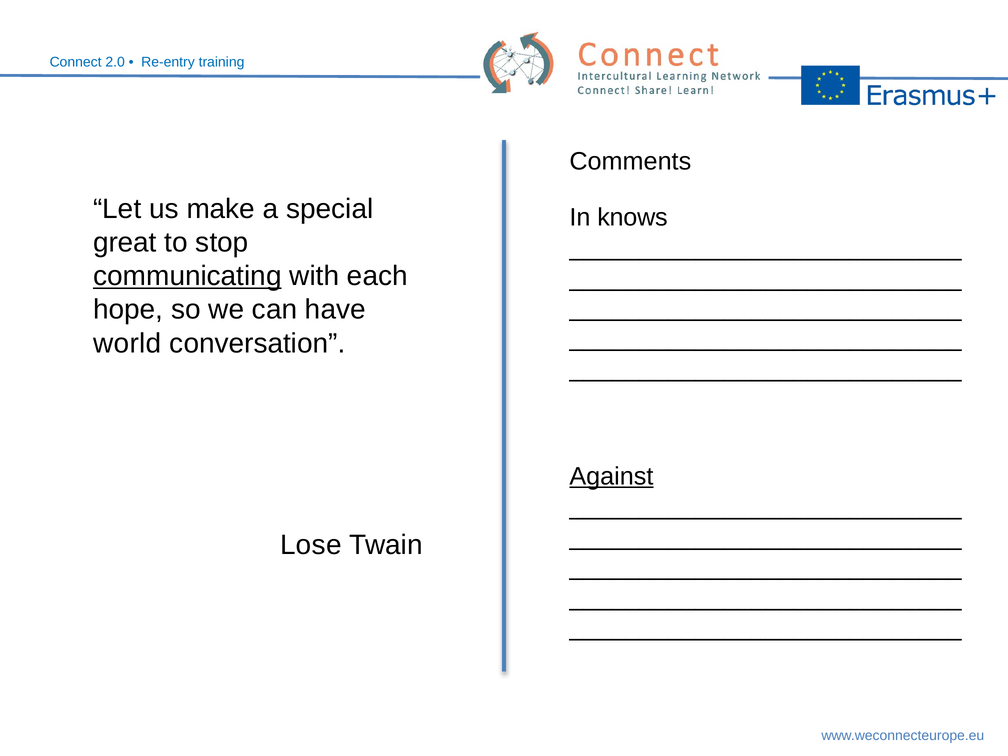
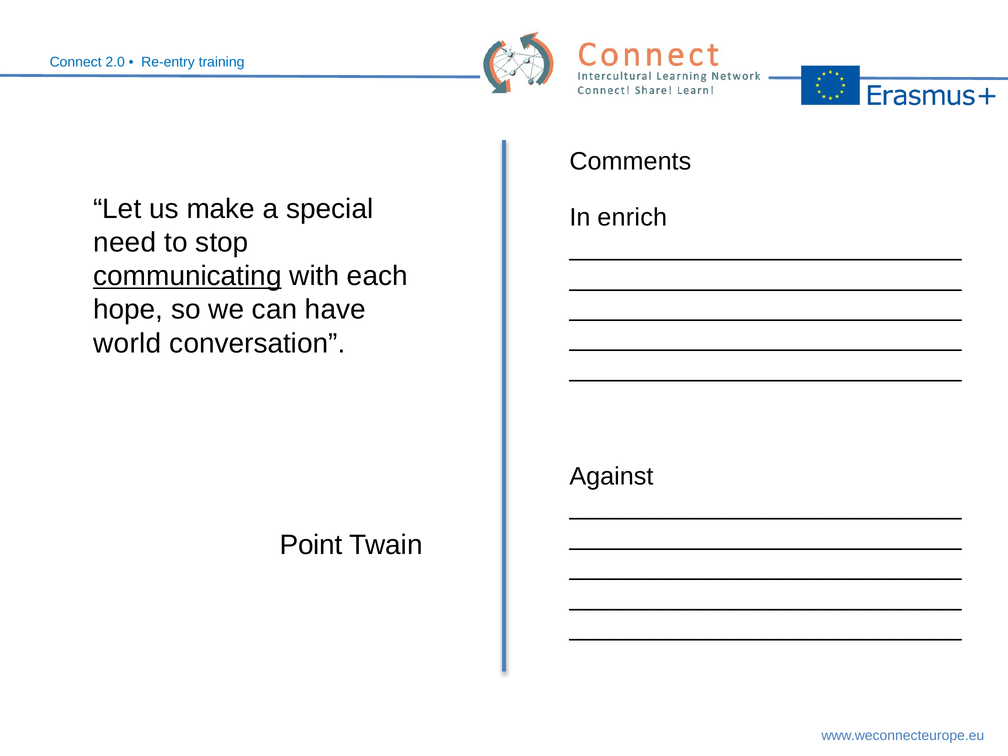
knows: knows -> enrich (632, 217)
great: great -> need (125, 242)
Against underline: present -> none (611, 476)
Lose: Lose -> Point (311, 545)
